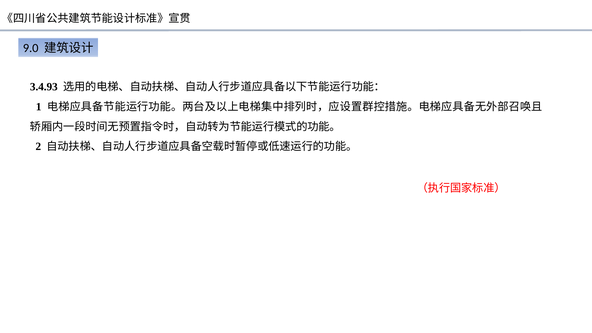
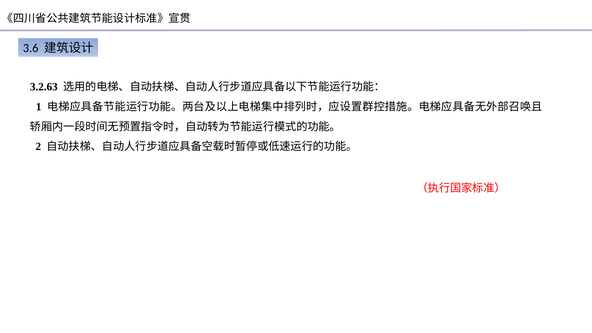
9.0: 9.0 -> 3.6 (31, 48)
3.4.93: 3.4.93 -> 3.2.63 (44, 87)
